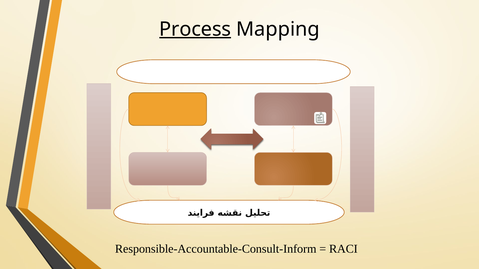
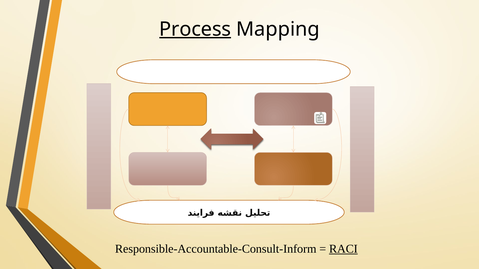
RACI underline: none -> present (343, 249)
